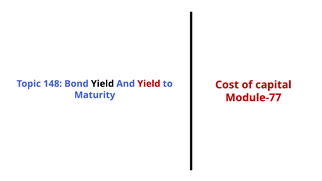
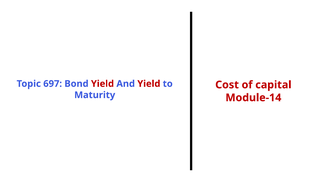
148: 148 -> 697 (53, 84)
Yield colour: black -> red (102, 84)
Module-77: Module-77 -> Module-14 (253, 98)
